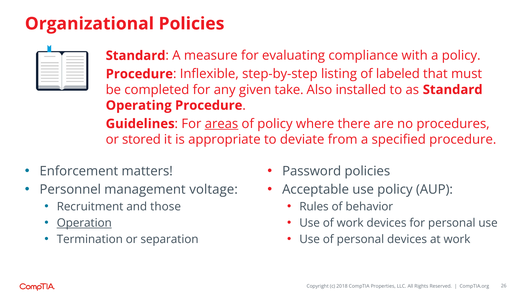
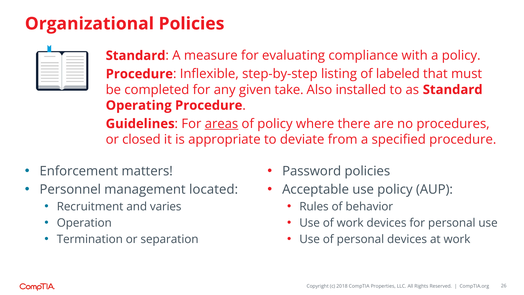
stored: stored -> closed (141, 139)
voltage: voltage -> located (214, 189)
those: those -> varies (166, 207)
Operation underline: present -> none (84, 223)
